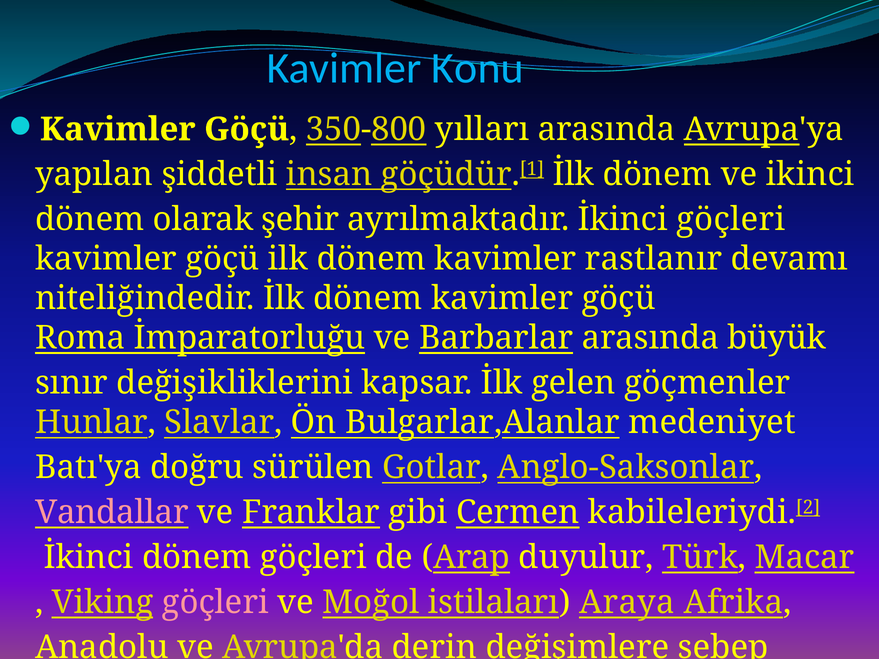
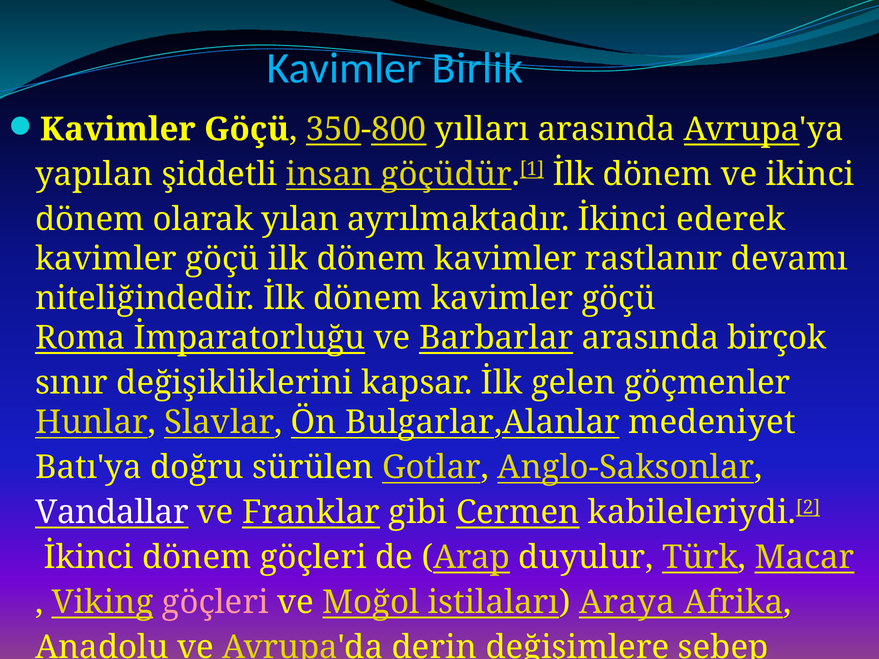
Konu: Konu -> Birlik (477, 68)
şehir: şehir -> yılan (300, 219)
İkinci göçleri: göçleri -> ederek (731, 219)
büyük: büyük -> birçok (777, 338)
Vandallar colour: pink -> white (112, 513)
